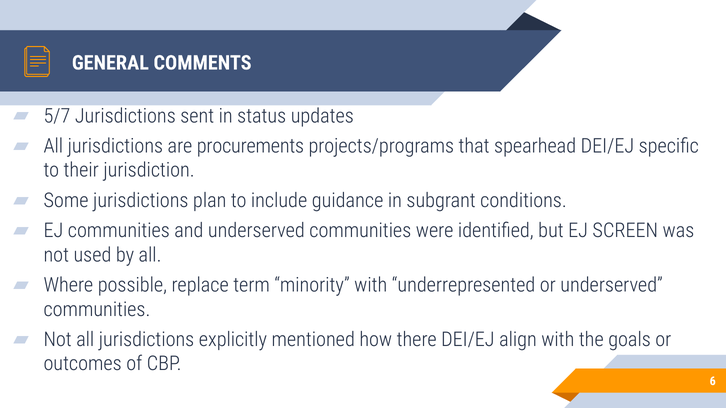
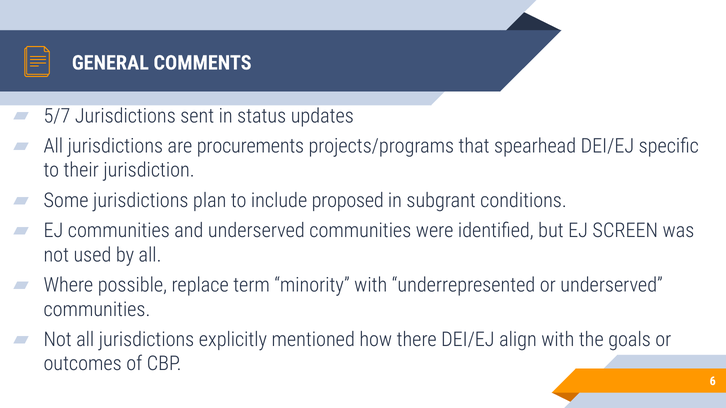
guidance: guidance -> proposed (348, 201)
